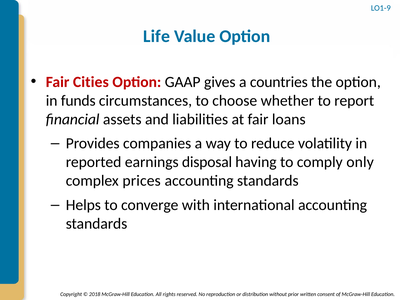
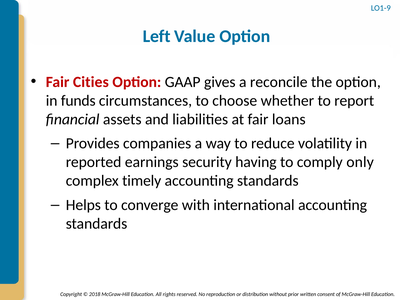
Life: Life -> Left (157, 36)
countries: countries -> reconcile (279, 82)
disposal: disposal -> security (207, 162)
prices: prices -> timely (142, 181)
